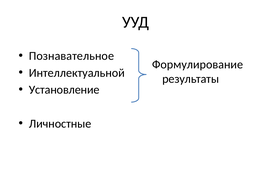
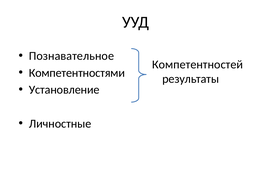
Формулирование: Формулирование -> Компетентностей (198, 64)
Интеллектуальной: Интеллектуальной -> Компетентностями (77, 73)
